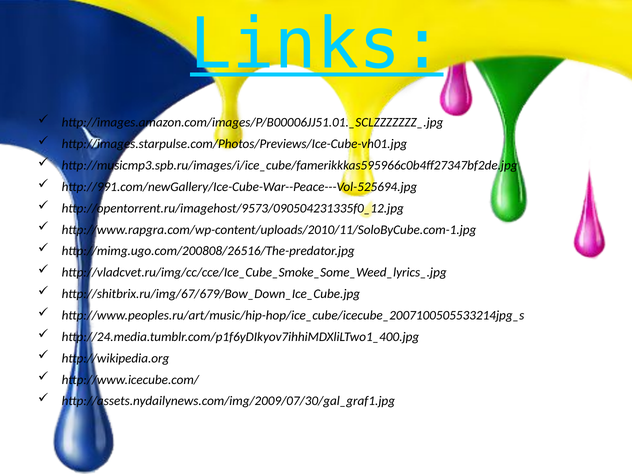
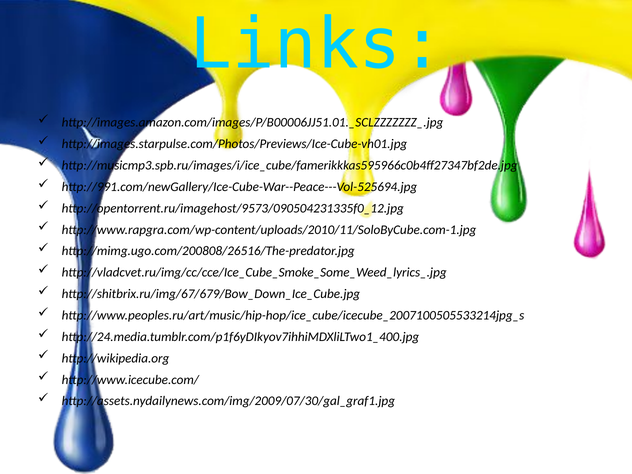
Links underline: present -> none (317, 44)
